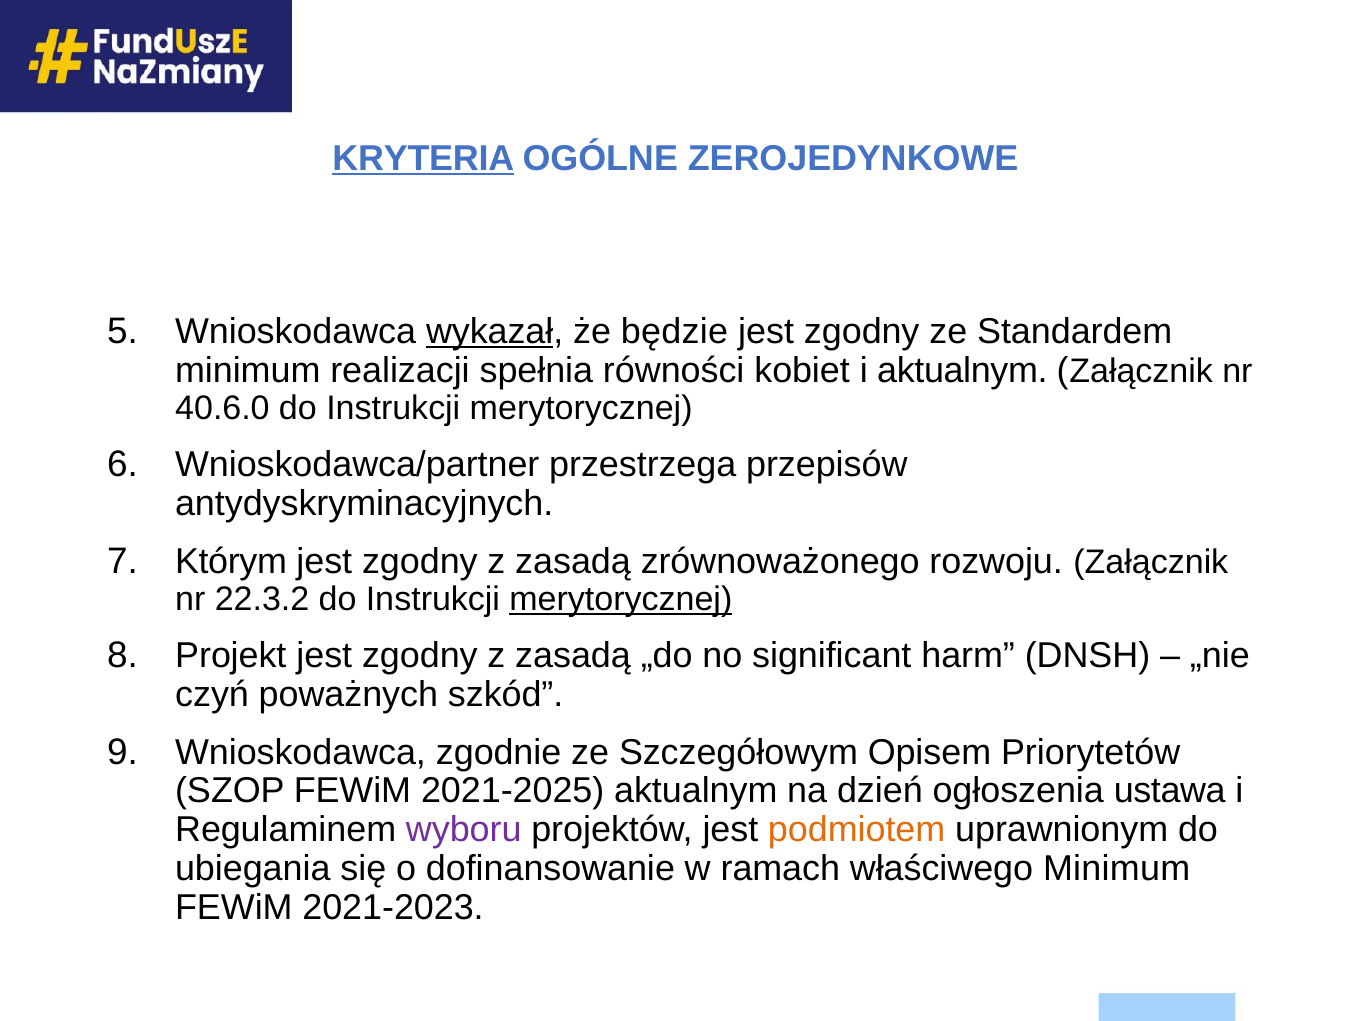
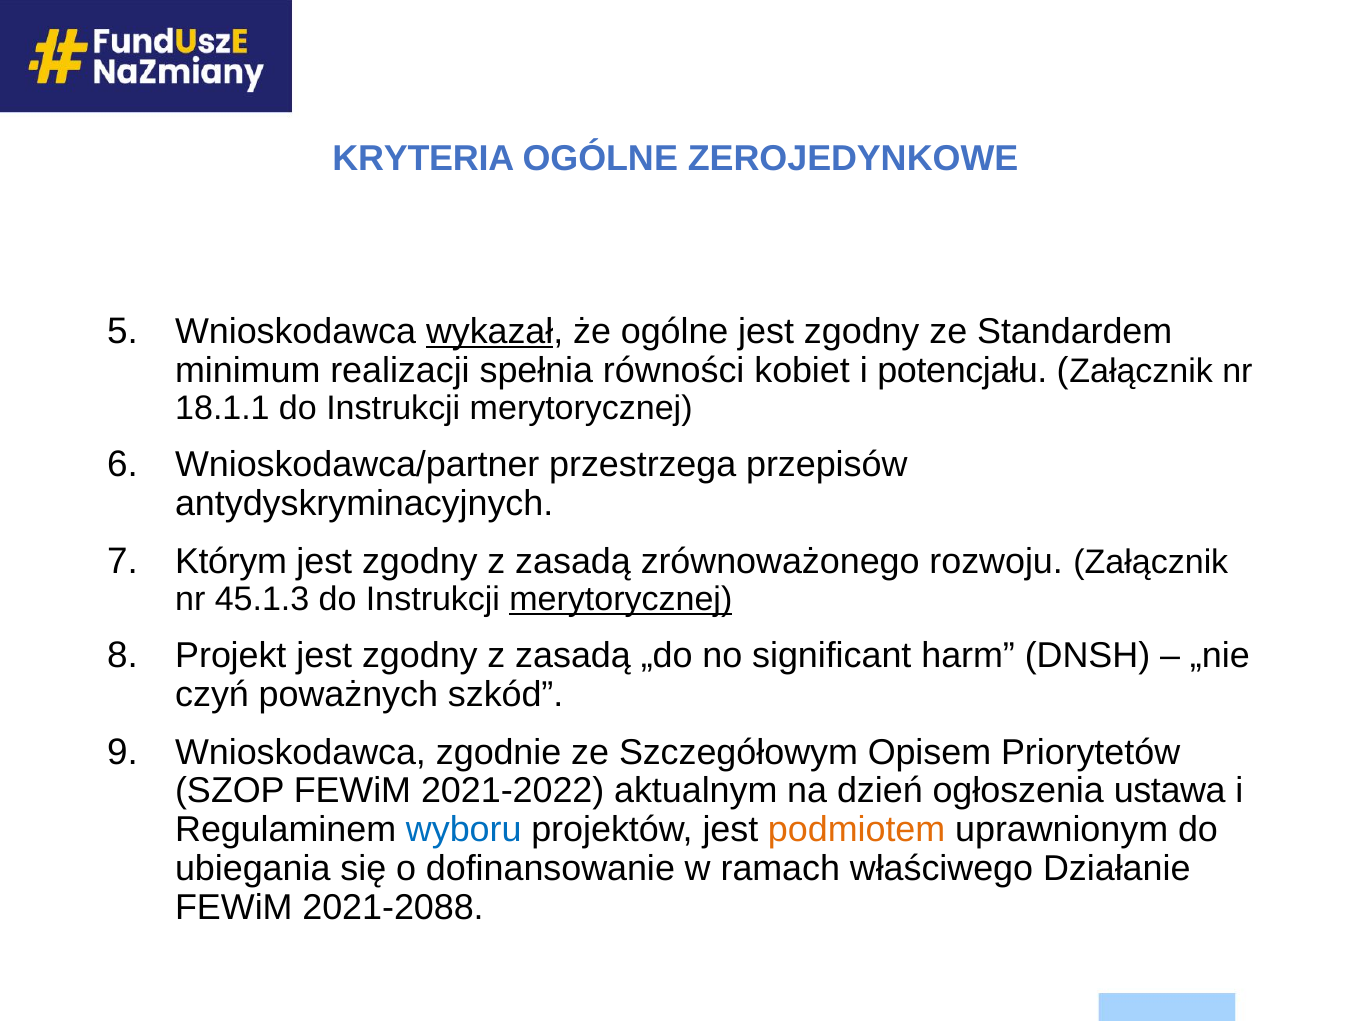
KRYTERIA underline: present -> none (423, 158)
że będzie: będzie -> ogólne (675, 331)
i aktualnym: aktualnym -> potencjału (962, 370)
40.6.0: 40.6.0 -> 18.1.1 (222, 408)
22.3.2: 22.3.2 -> 45.1.3 (262, 599)
2021-2025: 2021-2025 -> 2021-2022 (513, 791)
wyboru colour: purple -> blue (464, 830)
właściwego Minimum: Minimum -> Działanie (1117, 869)
2021-2023: 2021-2023 -> 2021-2088 (393, 907)
